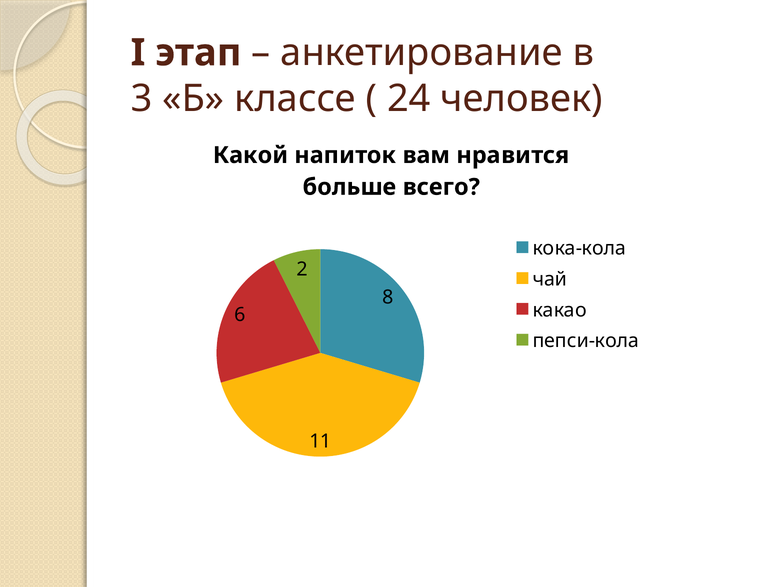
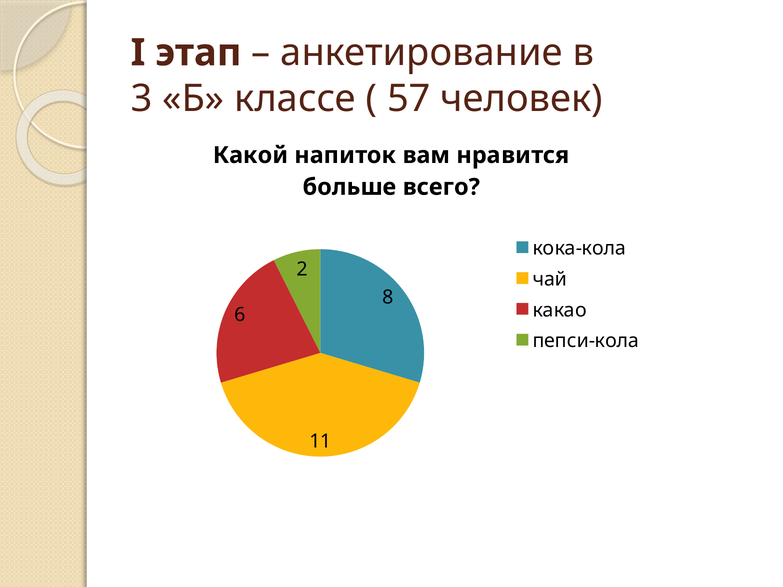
24: 24 -> 57 (409, 99)
